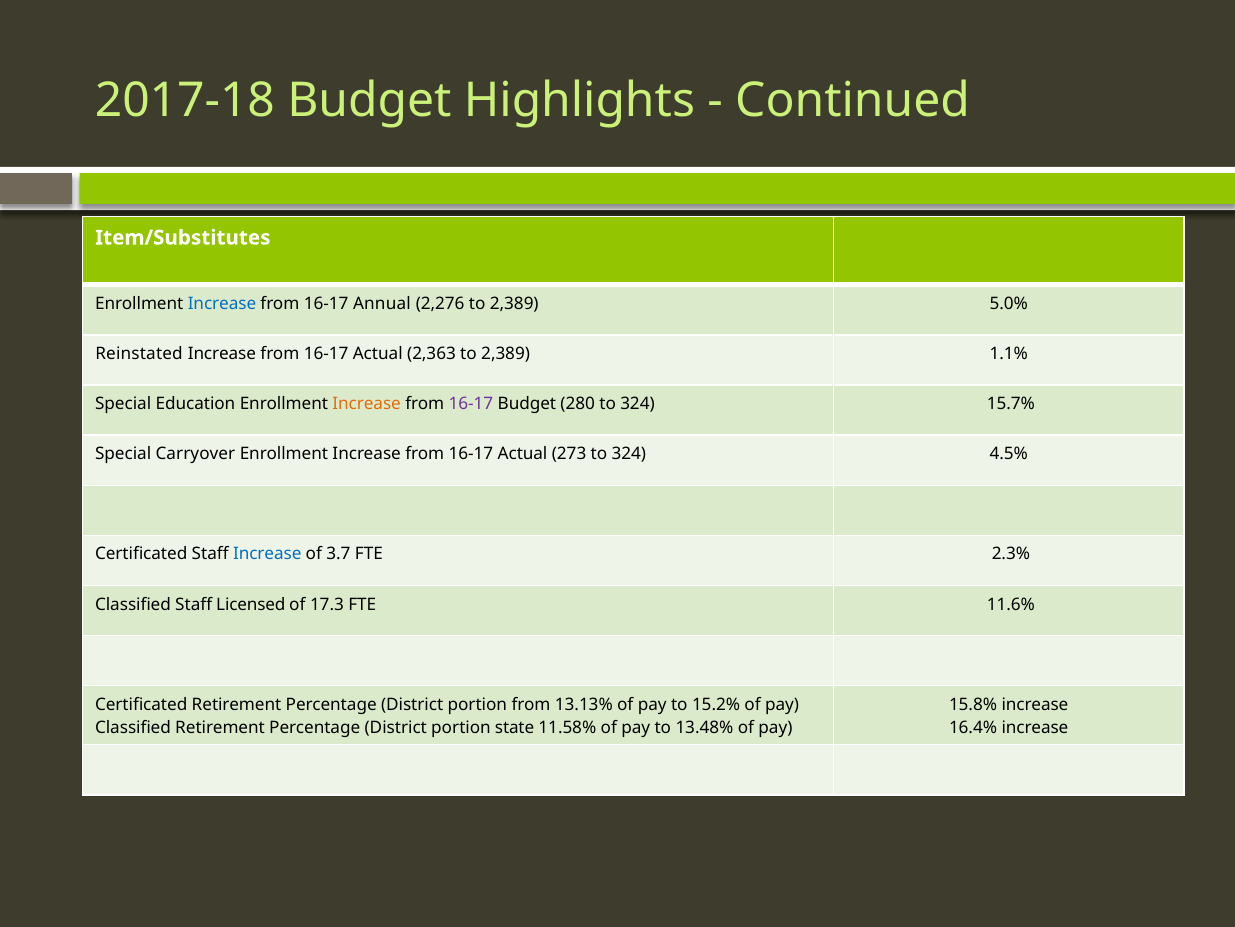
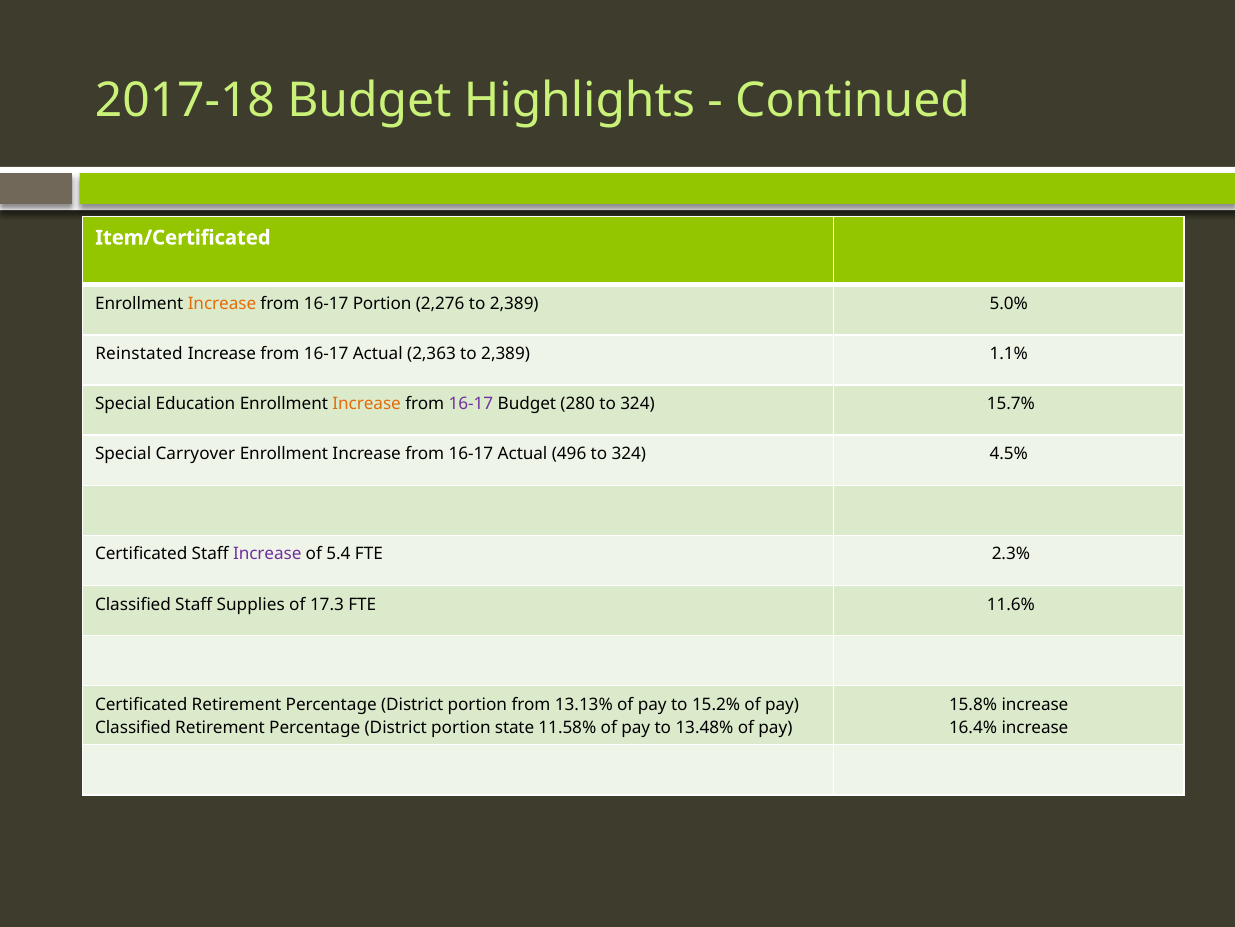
Item/Substitutes: Item/Substitutes -> Item/Certificated (183, 238)
Increase colour: blue -> orange (222, 303)
16-17 Annual: Annual -> Portion (382, 303)
273: 273 -> 496 (569, 454)
Increase colour: blue -> purple (267, 554)
3.7: 3.7 -> 5.4 (339, 554)
Licensed: Licensed -> Supplies (251, 604)
